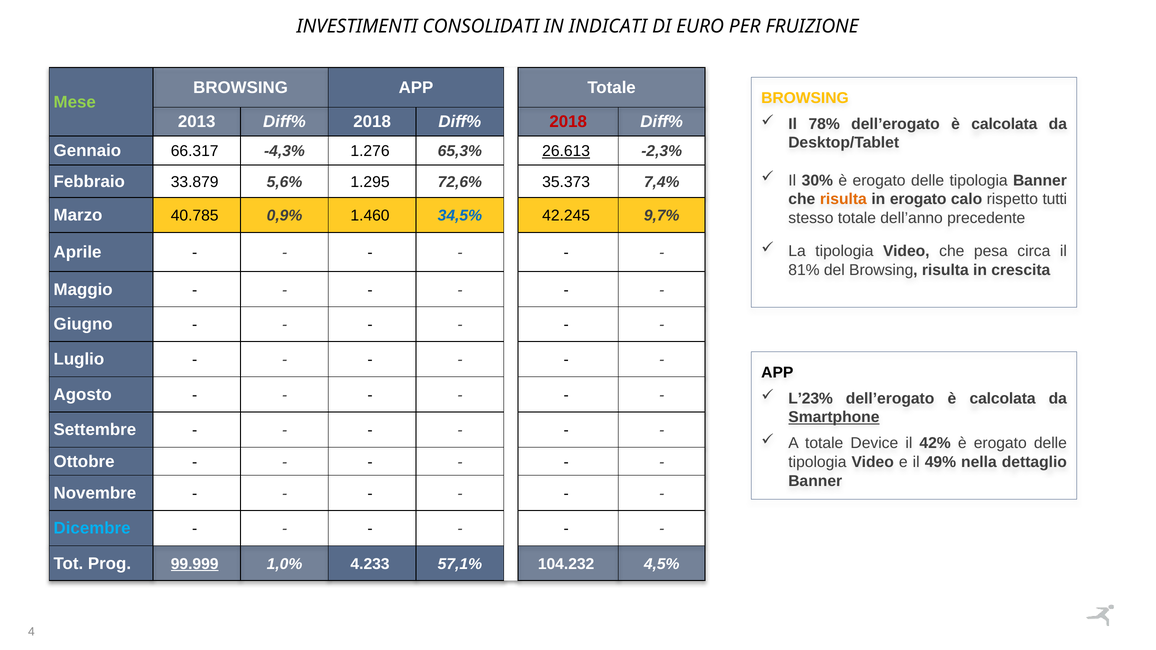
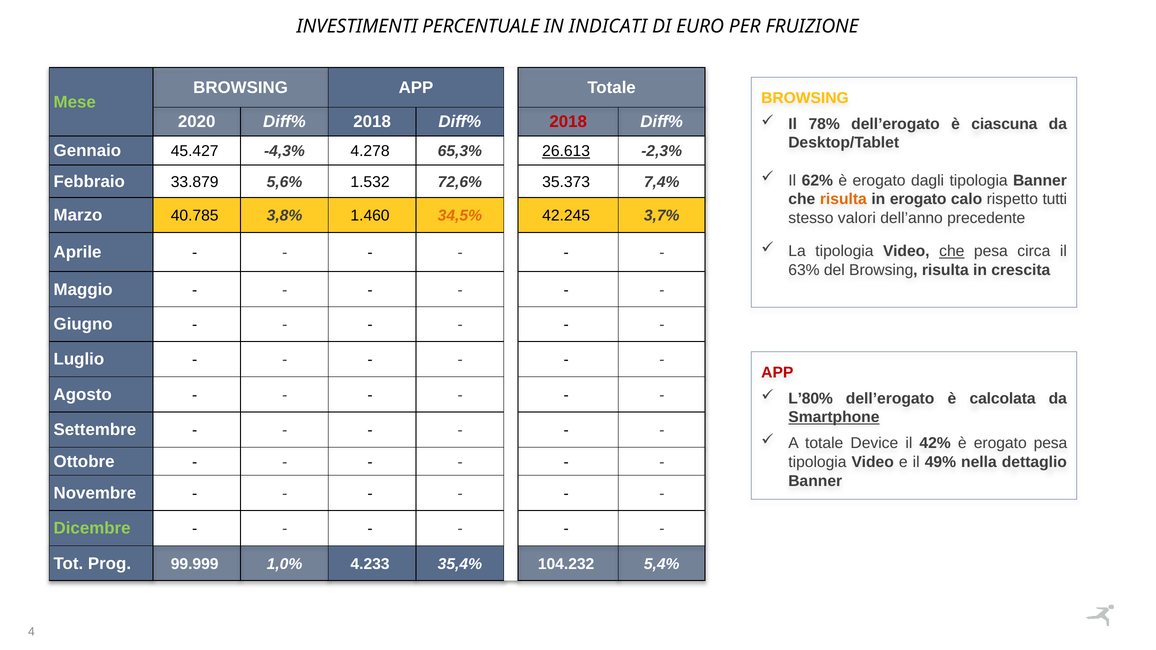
CONSOLIDATI: CONSOLIDATI -> PERCENTUALE (481, 26)
2013: 2013 -> 2020 (197, 122)
78% dell’erogato è calcolata: calcolata -> ciascuna (1004, 124)
66.317: 66.317 -> 45.427 (195, 151)
1.276: 1.276 -> 4.278 (370, 151)
30%: 30% -> 62% (817, 180)
delle: delle -> dagli (928, 180)
1.295: 1.295 -> 1.532 (370, 182)
0,9%: 0,9% -> 3,8% (285, 216)
34,5% colour: blue -> orange (460, 216)
9,7%: 9,7% -> 3,7% (662, 216)
stesso totale: totale -> valori (857, 218)
che underline: none -> present (952, 251)
81%: 81% -> 63% (804, 270)
APP colour: black -> red (777, 373)
L’23%: L’23% -> L’80% (811, 399)
42% è erogato delle: delle -> pesa (1050, 443)
Dicembre colour: light blue -> light green (92, 529)
99.999 underline: present -> none (195, 564)
57,1%: 57,1% -> 35,4% (460, 564)
4,5%: 4,5% -> 5,4% (662, 564)
